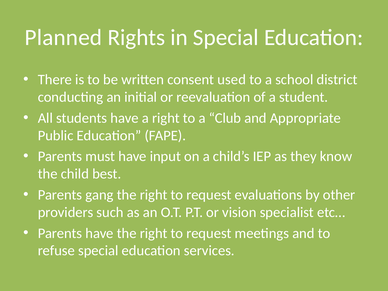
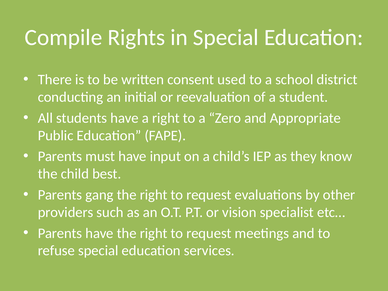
Planned: Planned -> Compile (63, 38)
Club: Club -> Zero (225, 118)
